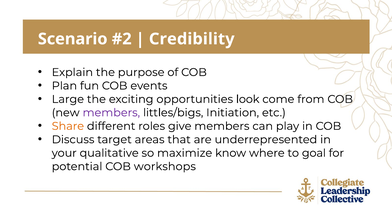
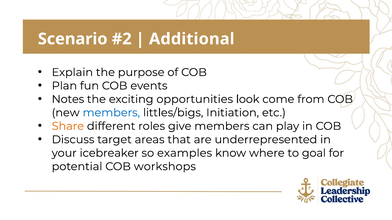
Credibility: Credibility -> Additional (192, 39)
Large: Large -> Notes (68, 99)
members colour: purple -> blue (111, 113)
qualitative: qualitative -> icebreaker (109, 153)
maximize: maximize -> examples (185, 153)
